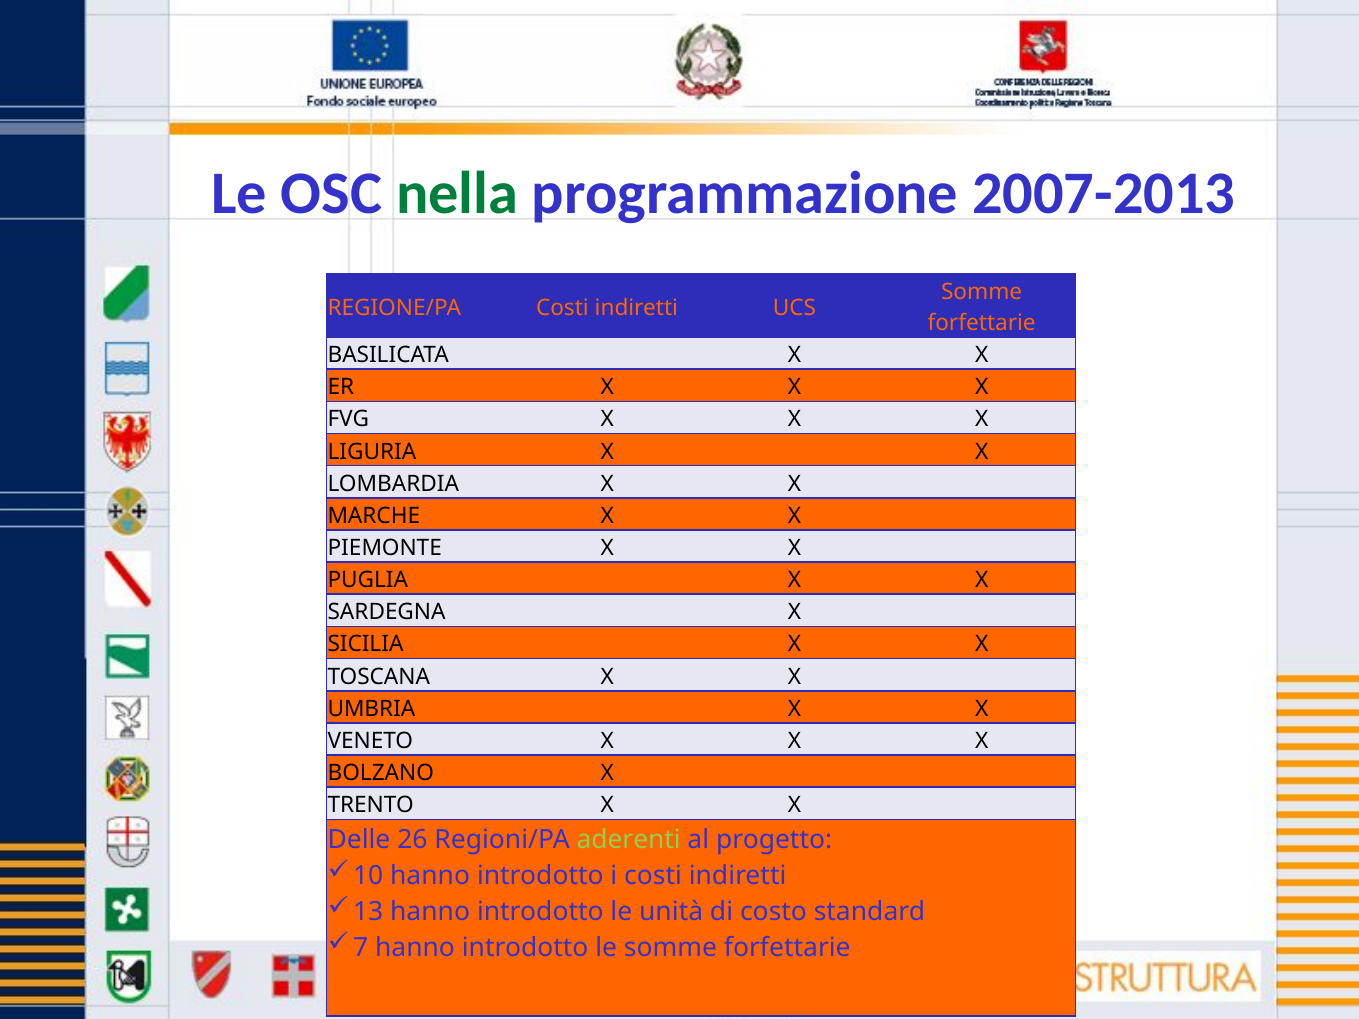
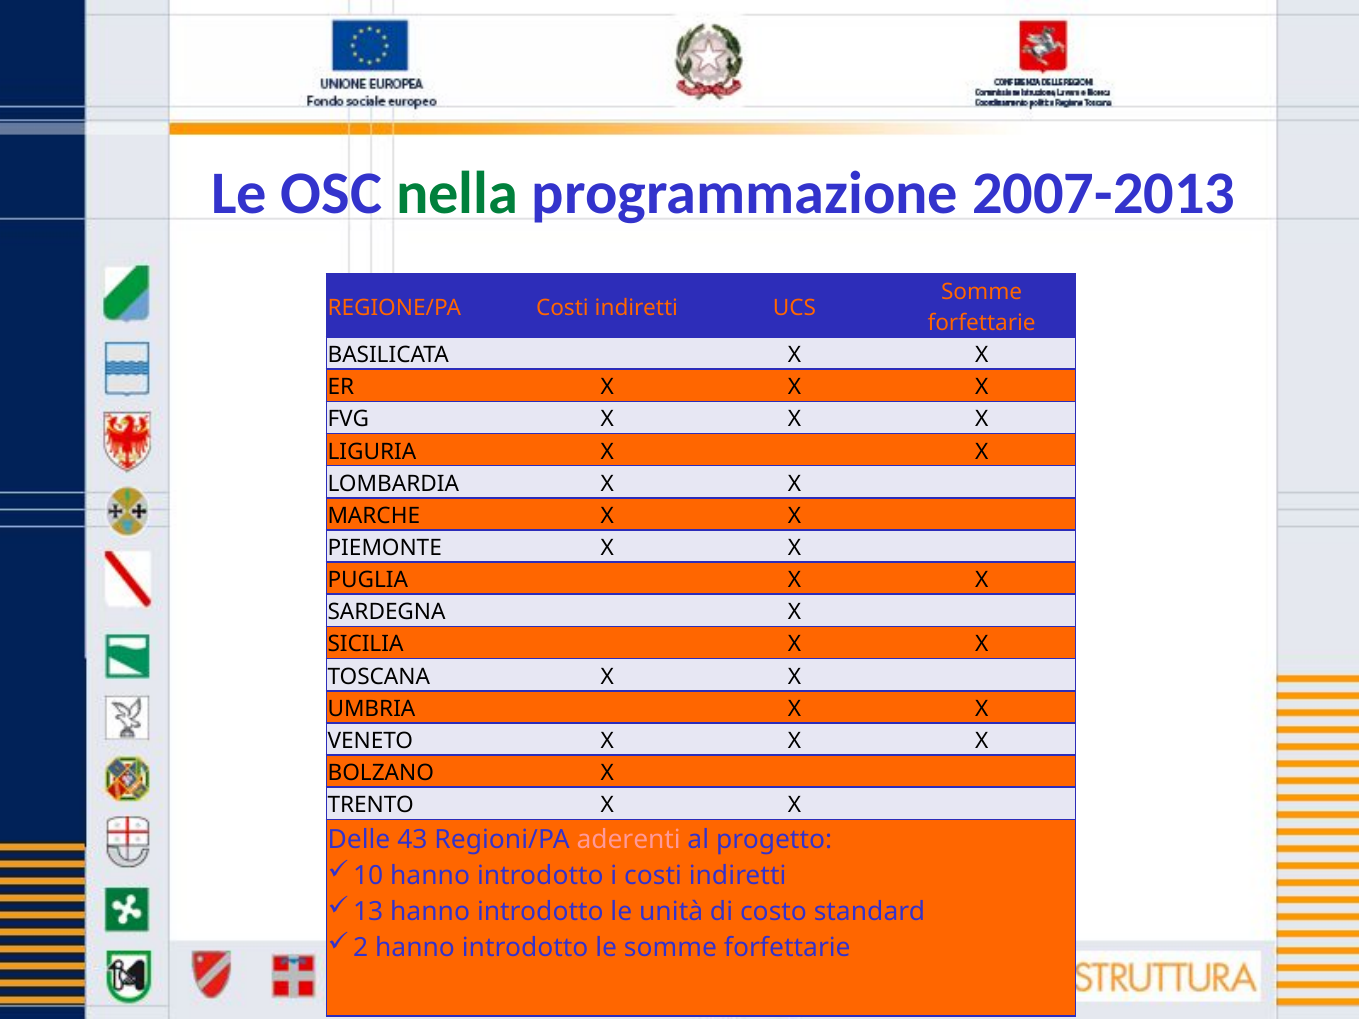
26: 26 -> 43 (412, 840)
aderenti colour: light green -> pink (629, 840)
7: 7 -> 2 (361, 948)
